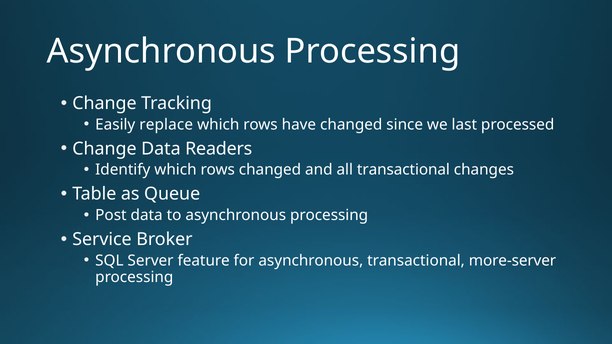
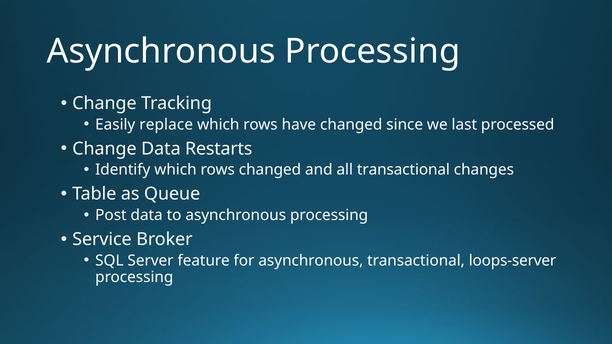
Readers: Readers -> Restarts (219, 149)
more-server: more-server -> loops-server (512, 261)
